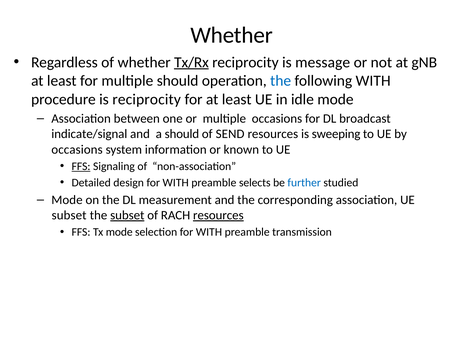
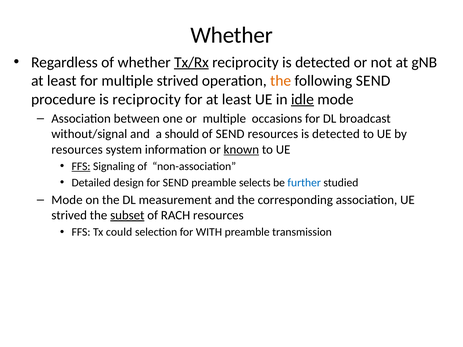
reciprocity is message: message -> detected (323, 62)
multiple should: should -> strived (178, 81)
the colour: blue -> orange (281, 81)
following WITH: WITH -> SEND (373, 81)
idle underline: none -> present (302, 99)
indicate/signal: indicate/signal -> without/signal (89, 134)
resources is sweeping: sweeping -> detected (336, 134)
occasions: occasions -> resources (77, 150)
known underline: none -> present (241, 150)
design for WITH: WITH -> SEND (176, 183)
subset: subset -> strived (69, 215)
resources underline: present -> none (218, 215)
Tx mode: mode -> could (119, 232)
